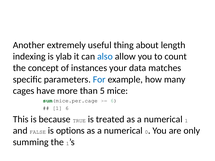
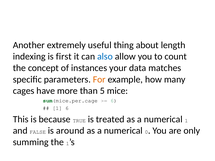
ylab: ylab -> first (64, 57)
For colour: blue -> orange (99, 80)
options: options -> around (70, 131)
